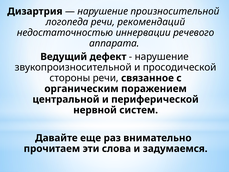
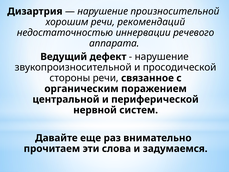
логопеда: логопеда -> хорошим (67, 22)
